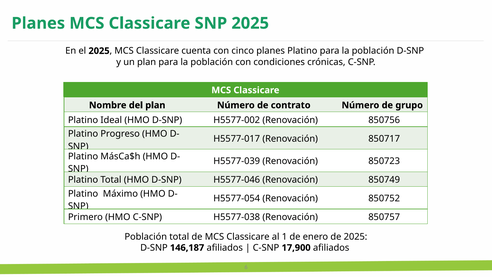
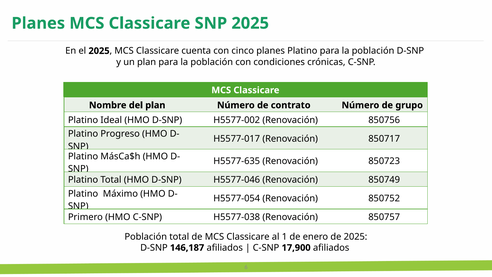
H5577-039: H5577-039 -> H5577-635 (237, 161)
